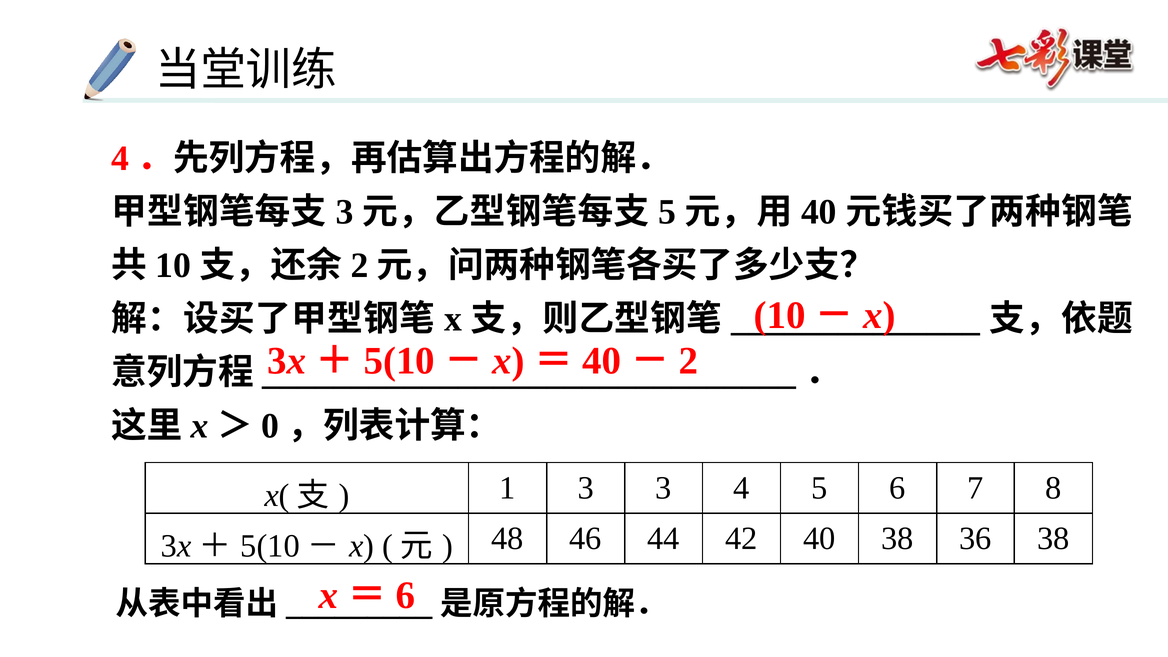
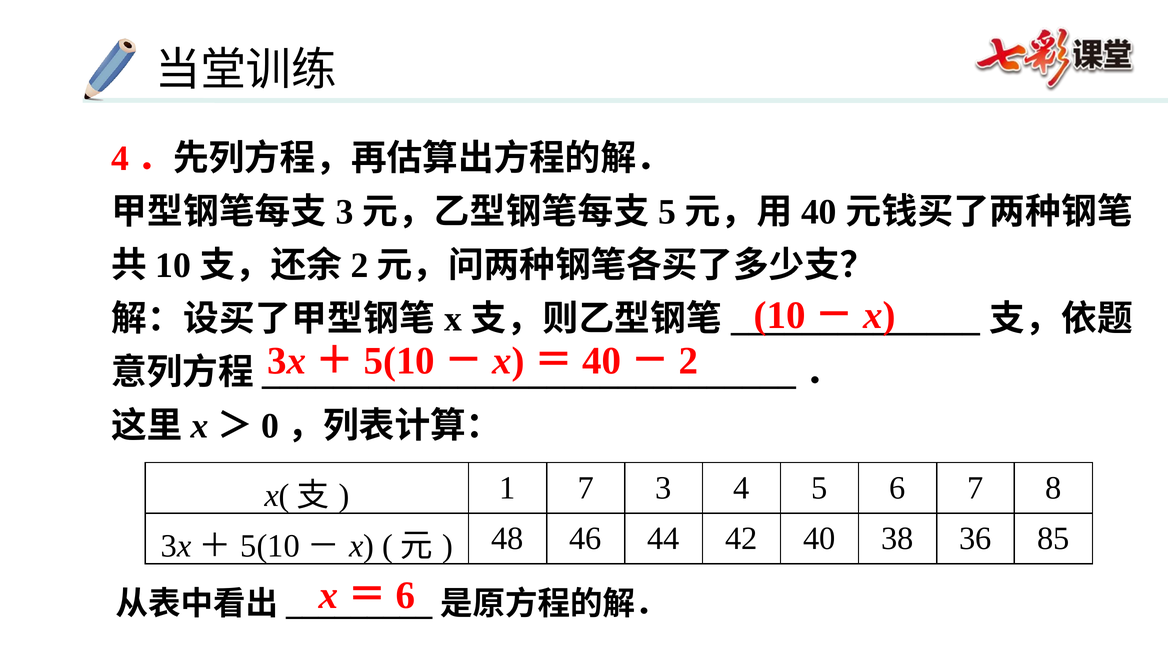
1 3: 3 -> 7 (586, 488)
36 38: 38 -> 85 (1053, 539)
